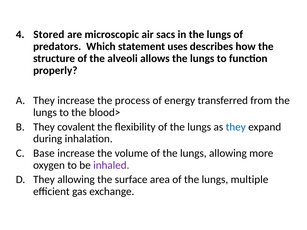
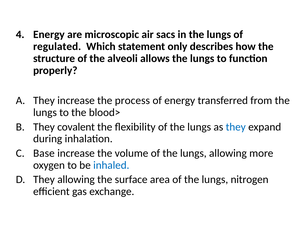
Stored: Stored -> Energy (49, 35)
predators: predators -> regulated (57, 47)
uses: uses -> only (177, 47)
inhaled colour: purple -> blue (111, 165)
multiple: multiple -> nitrogen (250, 180)
